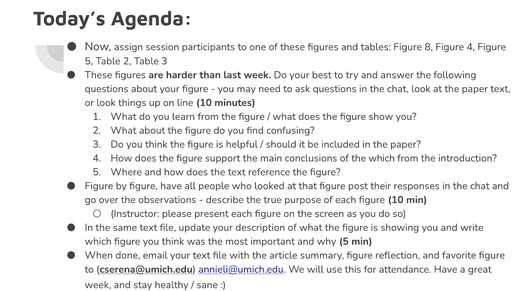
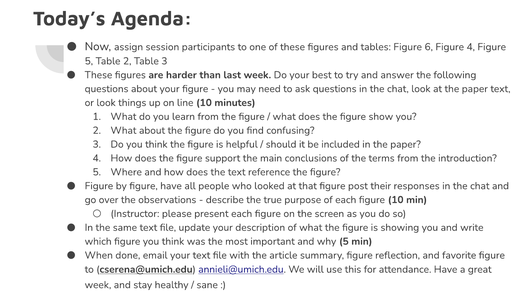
8: 8 -> 6 (429, 47)
the which: which -> terms (382, 158)
